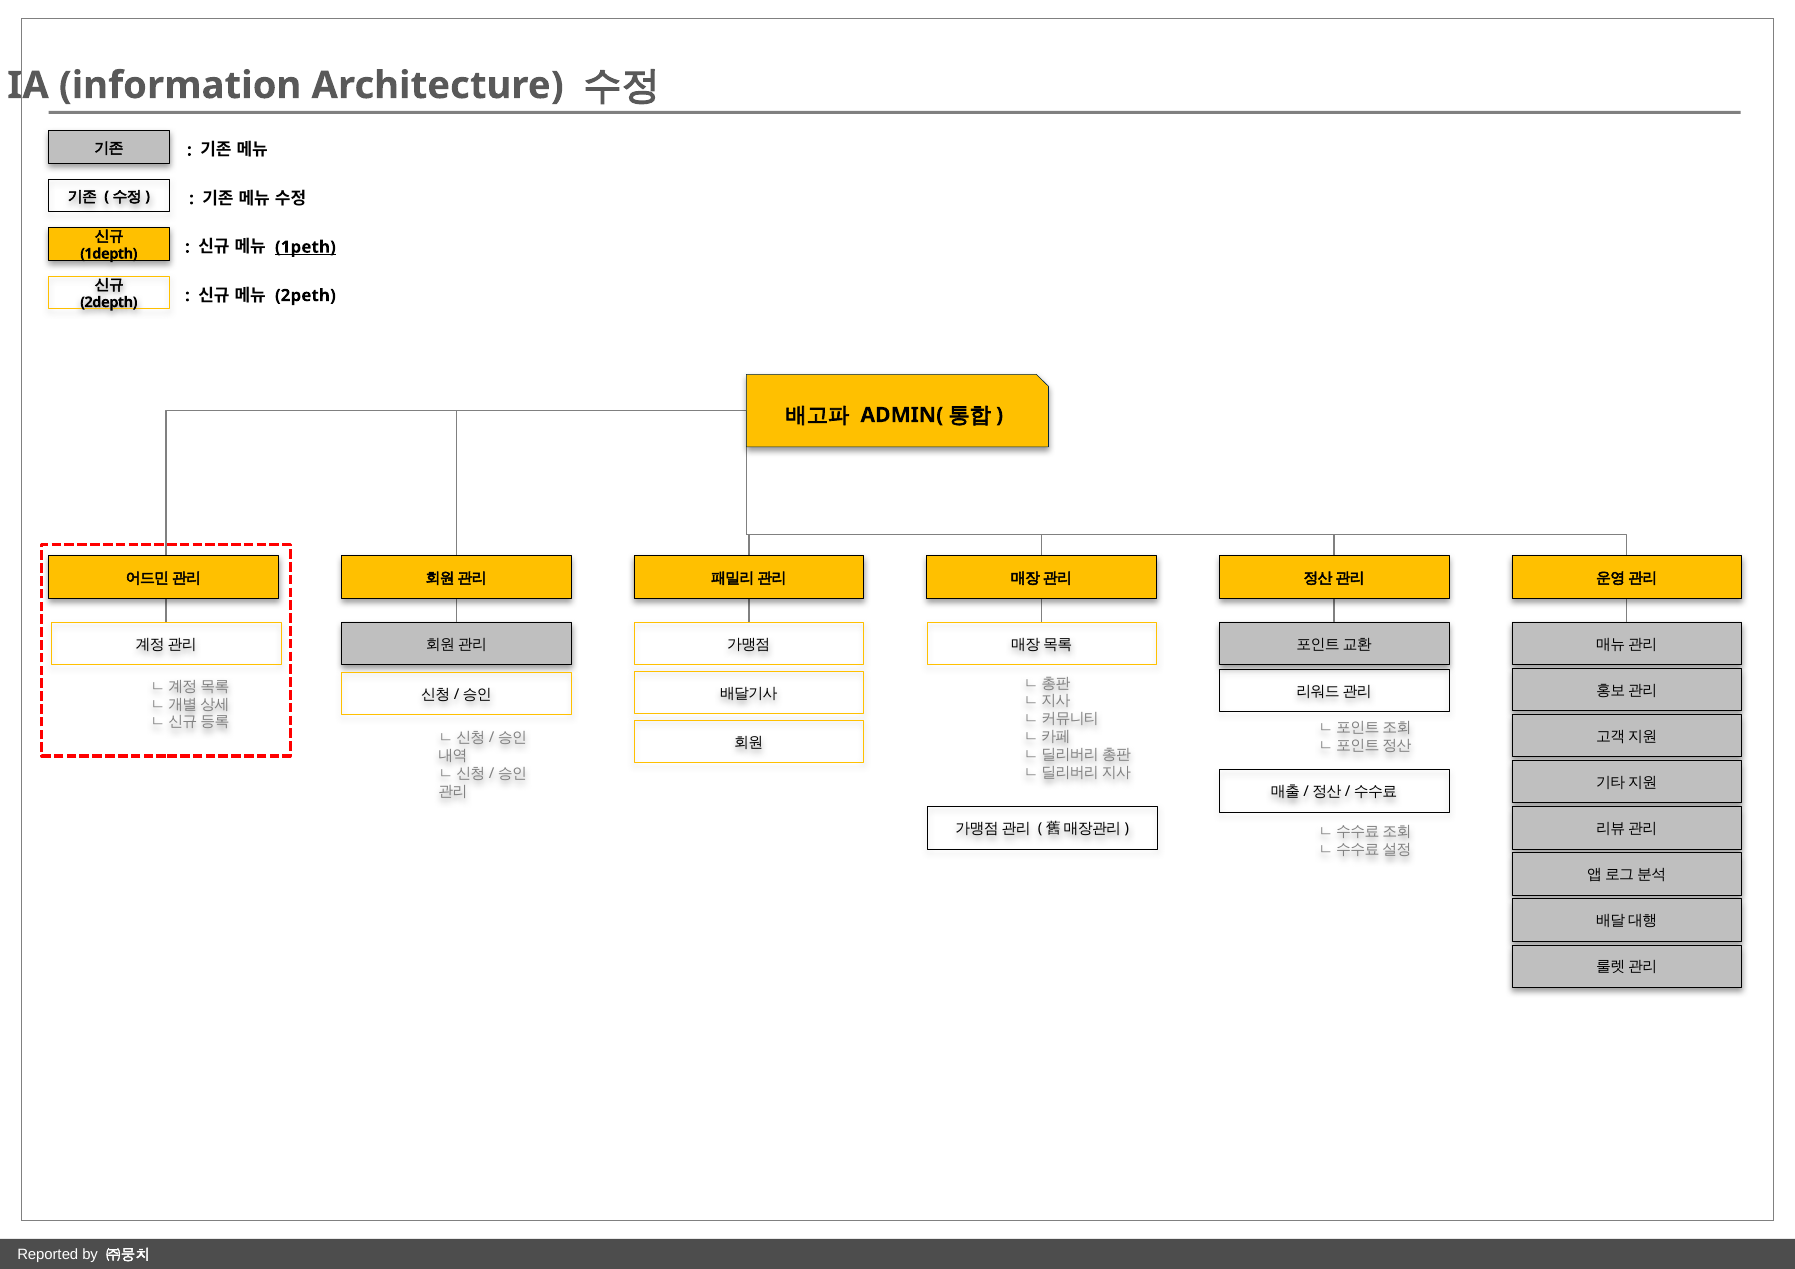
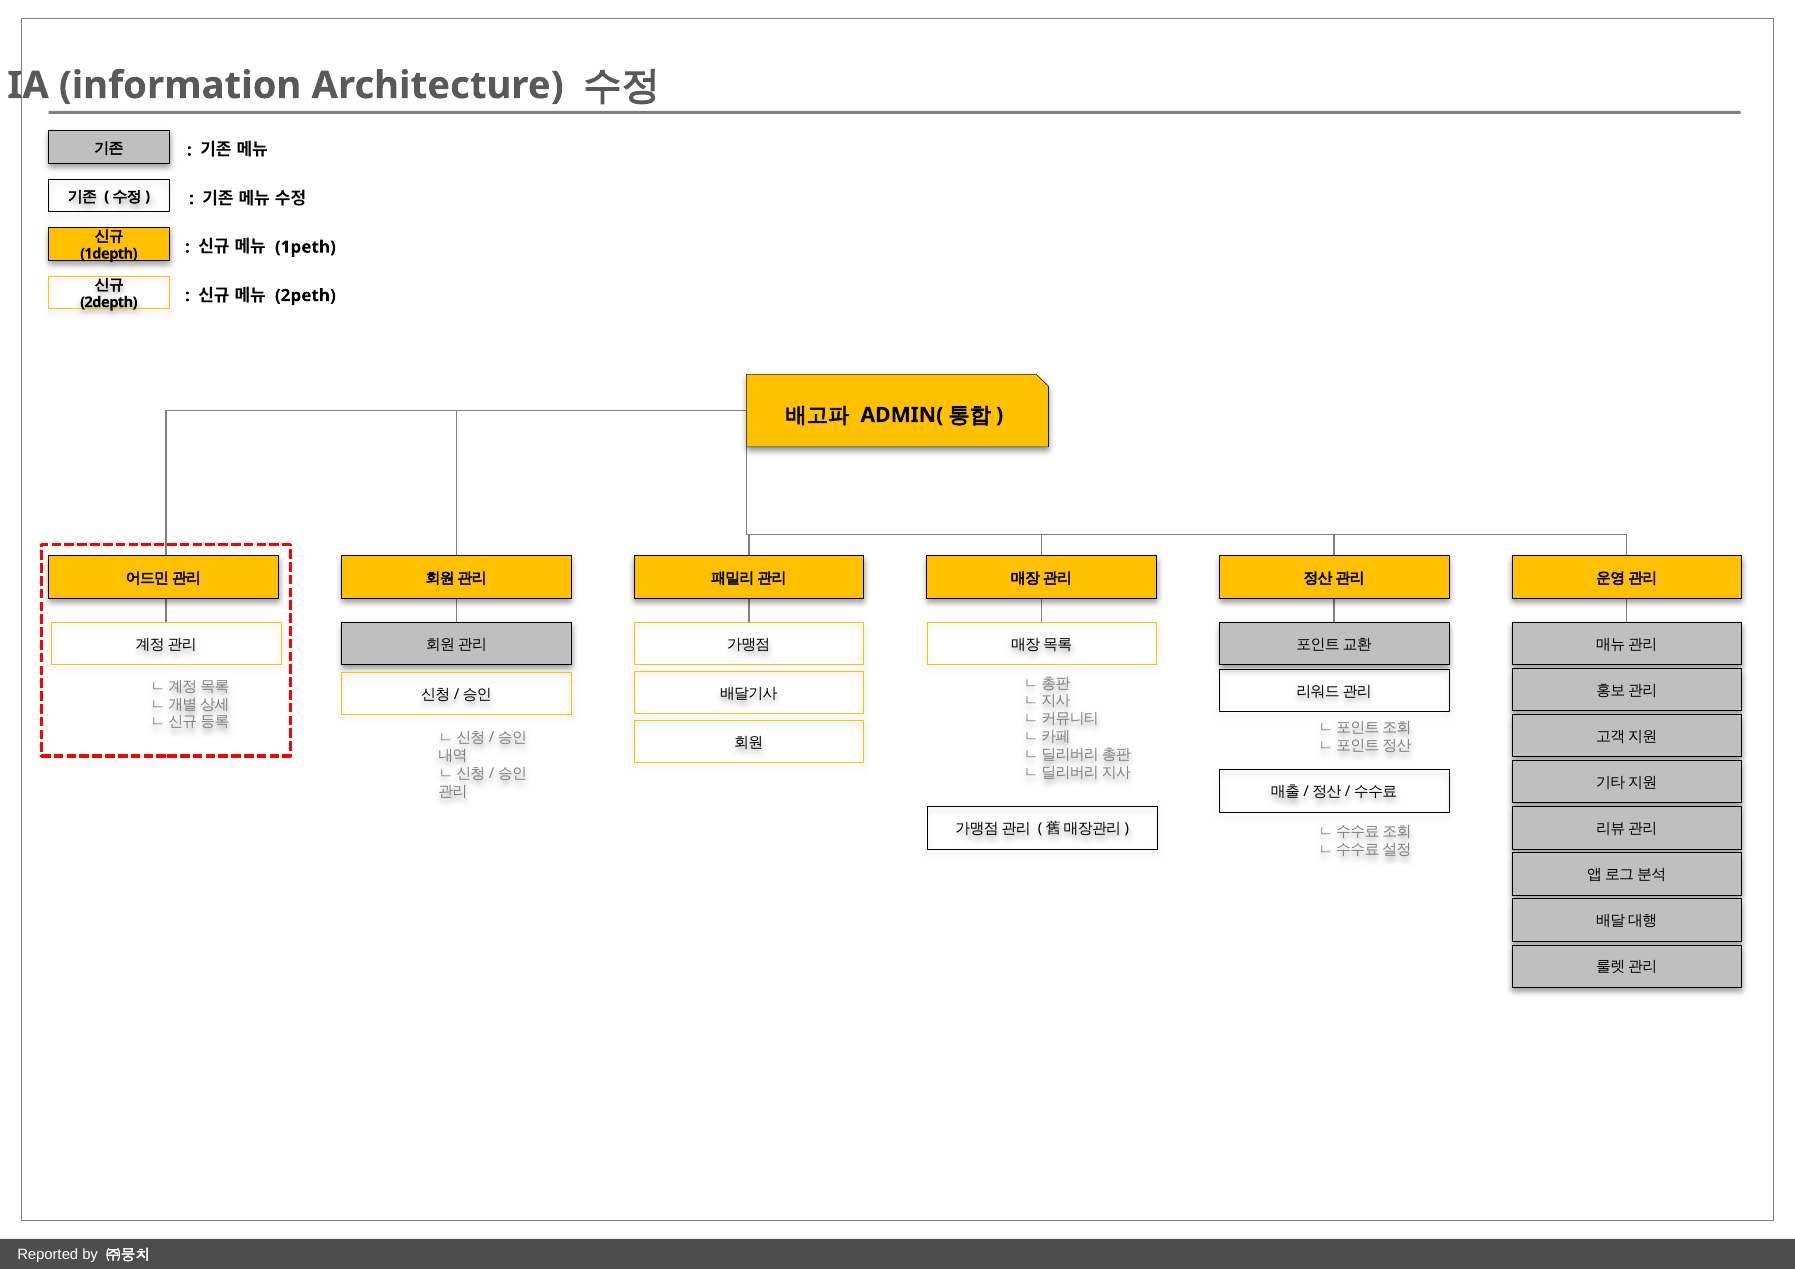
1peth underline: present -> none (305, 247)
